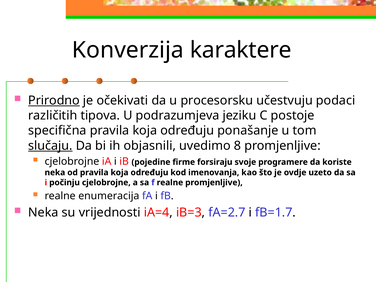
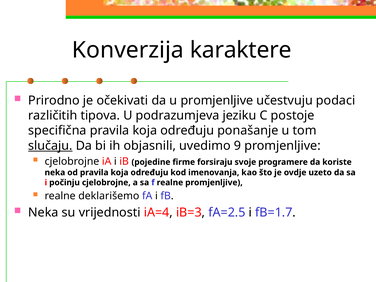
Prirodno underline: present -> none (54, 101)
u procesorsku: procesorsku -> promjenljive (217, 101)
8: 8 -> 9 (237, 146)
enumeracija: enumeracija -> deklarišemo (109, 196)
fA=2.7: fA=2.7 -> fA=2.5 (227, 212)
